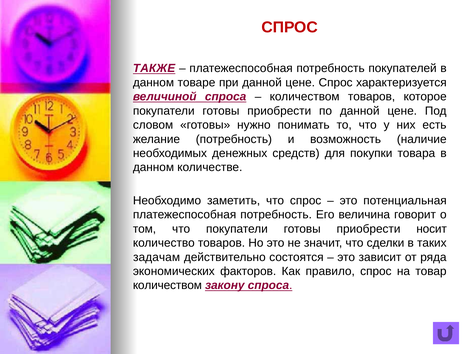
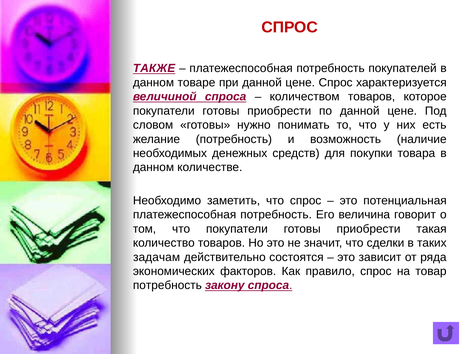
носит: носит -> такая (432, 229)
количеством: количеством -> потребность (167, 285)
